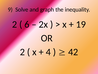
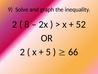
6: 6 -> 8 (27, 24)
19: 19 -> 52 (81, 24)
4: 4 -> 5 (48, 52)
42: 42 -> 66 (73, 52)
